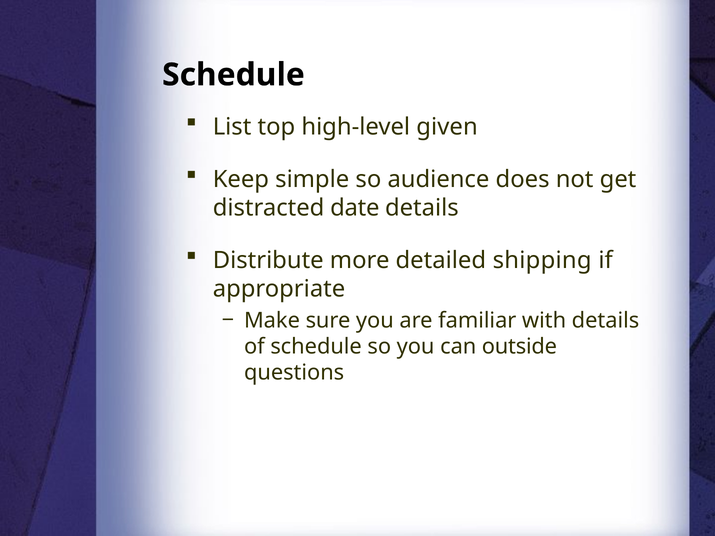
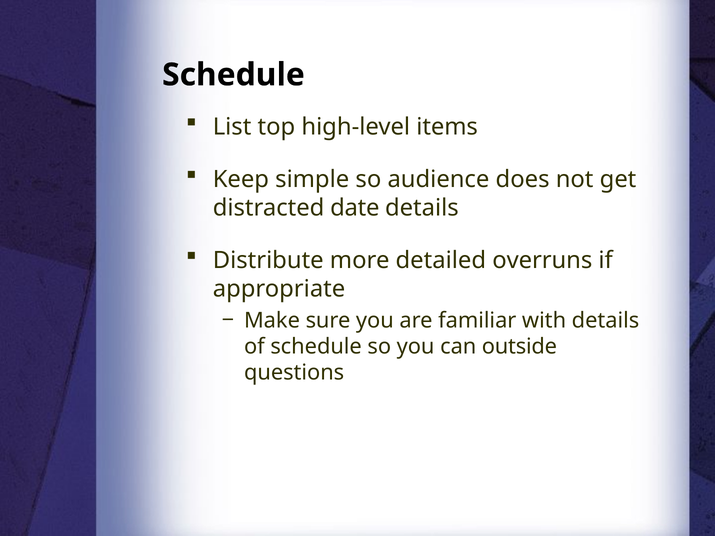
given: given -> items (447, 127)
shipping: shipping -> overruns (542, 260)
